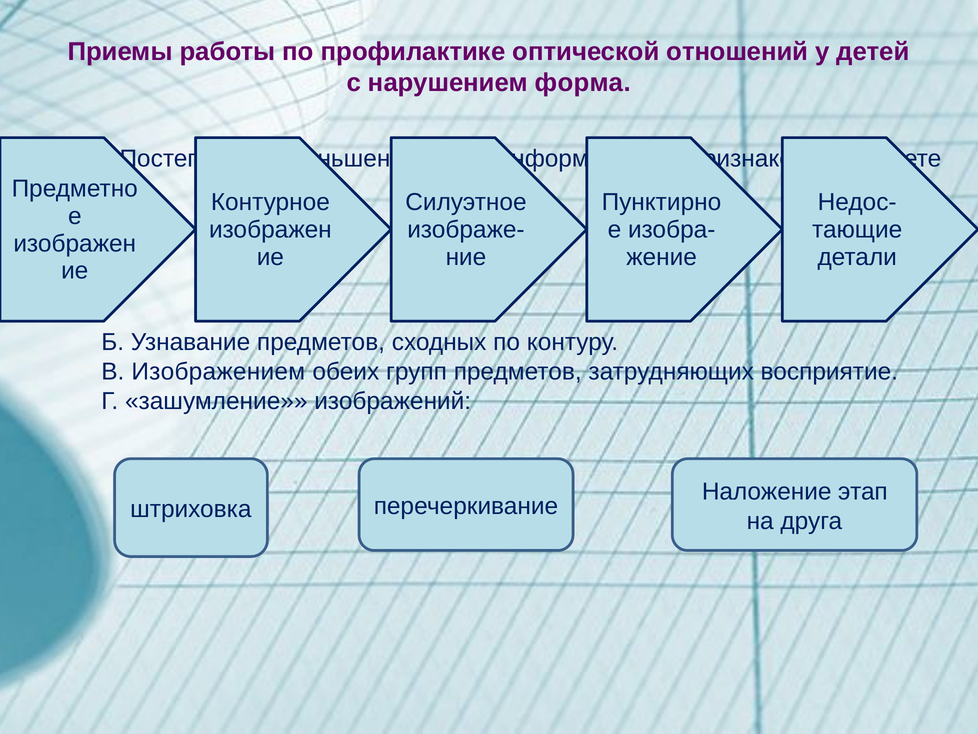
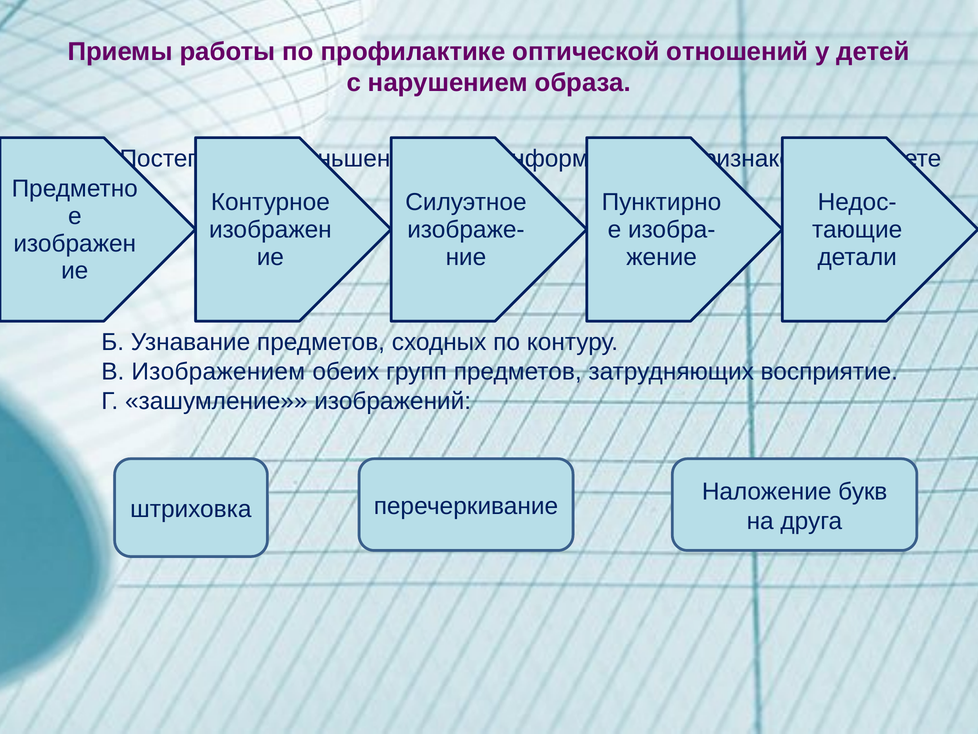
форма: форма -> образа (583, 82)
этап: этап -> букв (863, 491)
